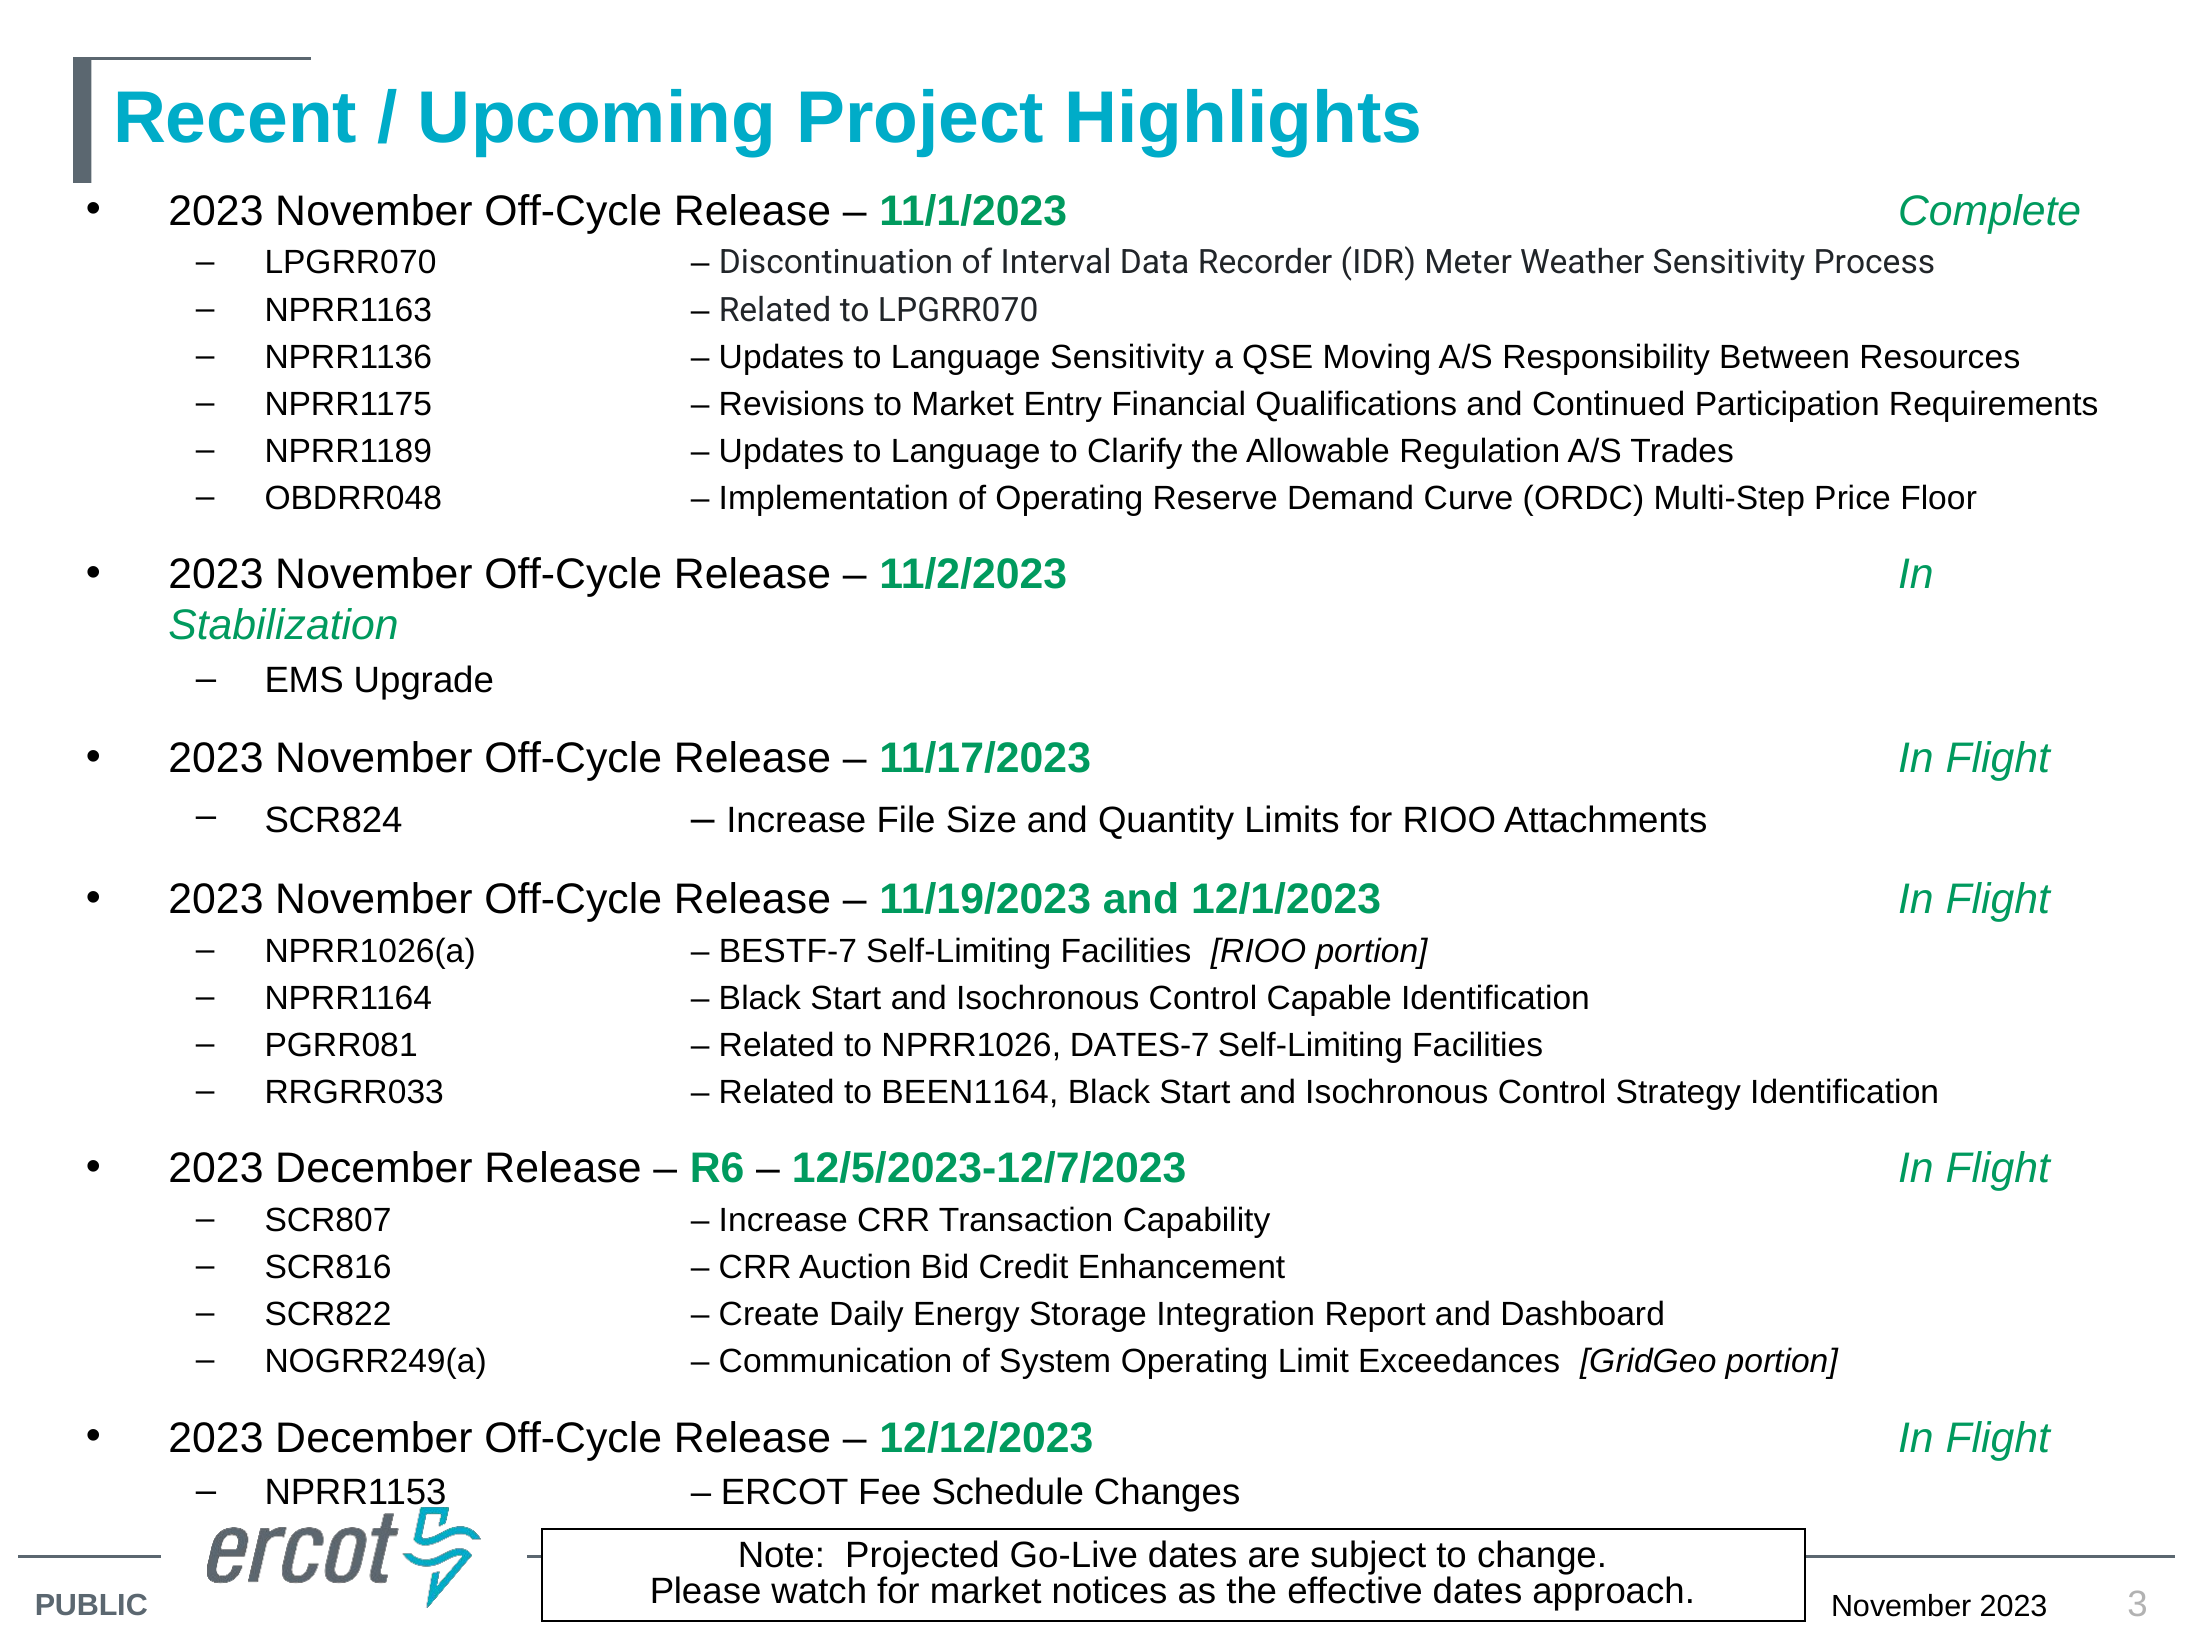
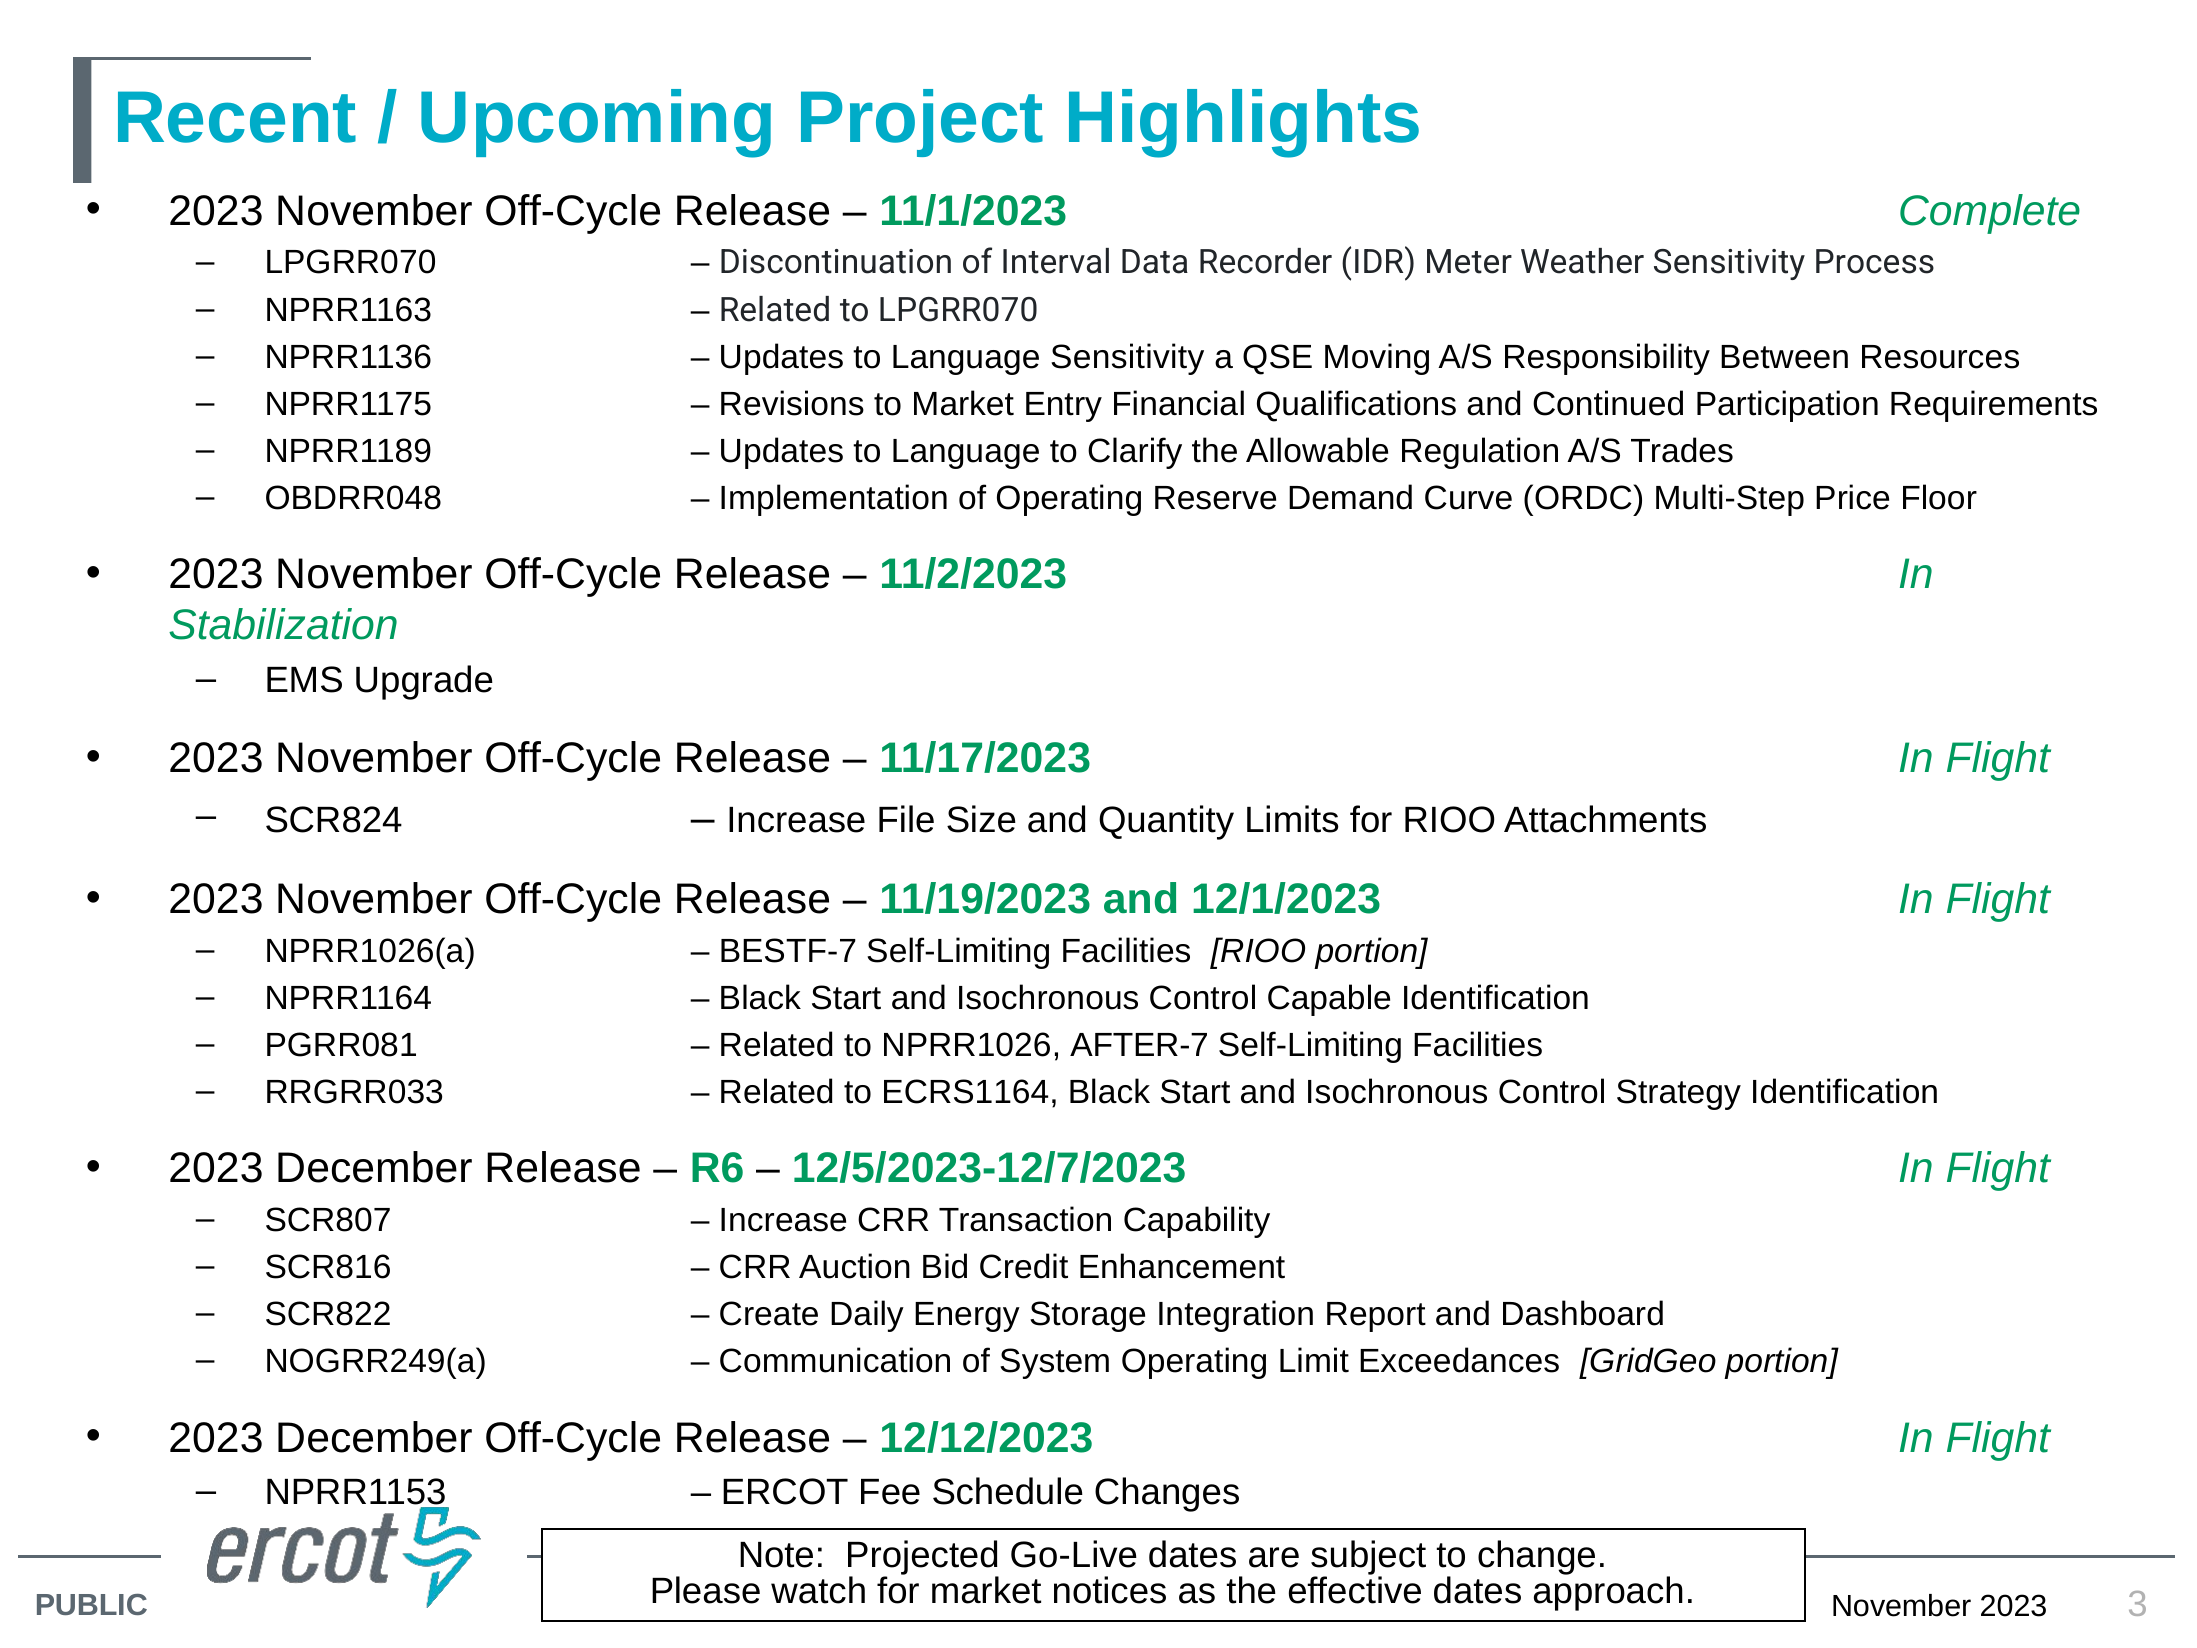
DATES-7: DATES-7 -> AFTER-7 (1140, 1045)
BEEN1164: BEEN1164 -> ECRS1164 (970, 1092)
